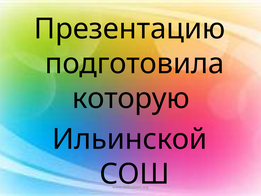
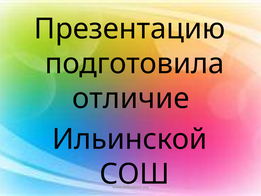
которую: которую -> отличие (131, 98)
